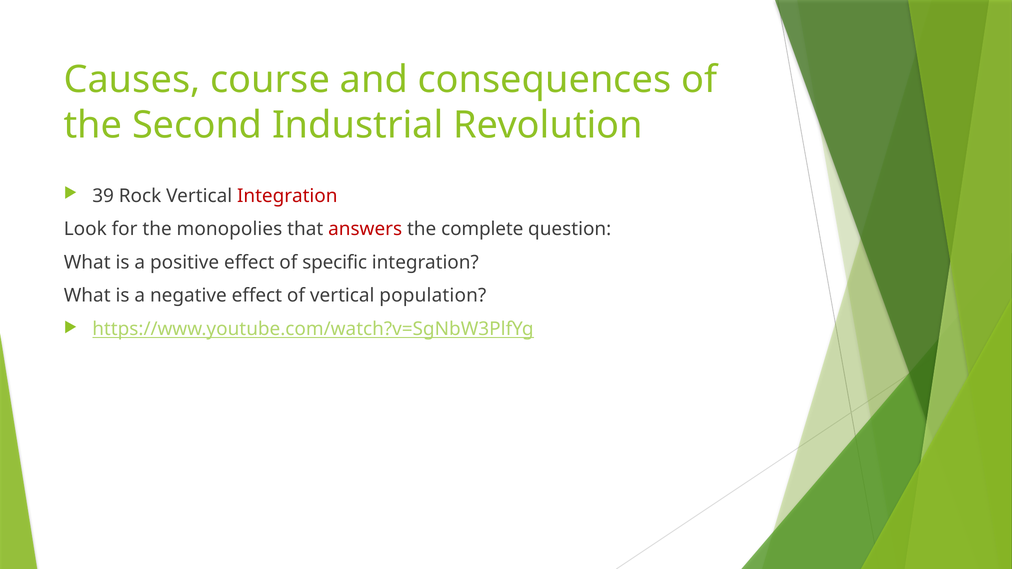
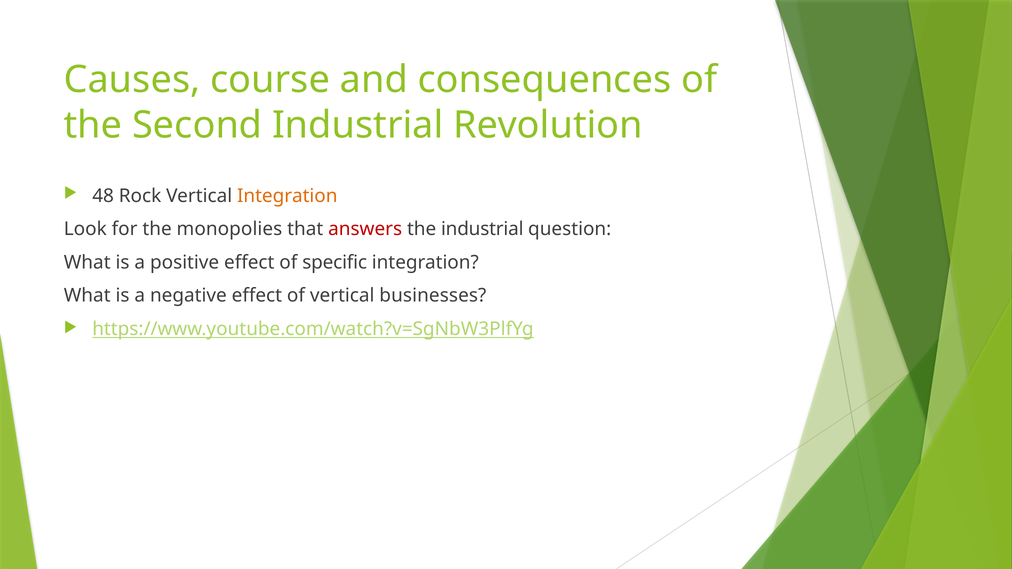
39: 39 -> 48 (103, 196)
Integration colour: red -> orange (287, 196)
the complete: complete -> industrial (482, 229)
population: population -> businesses (433, 296)
